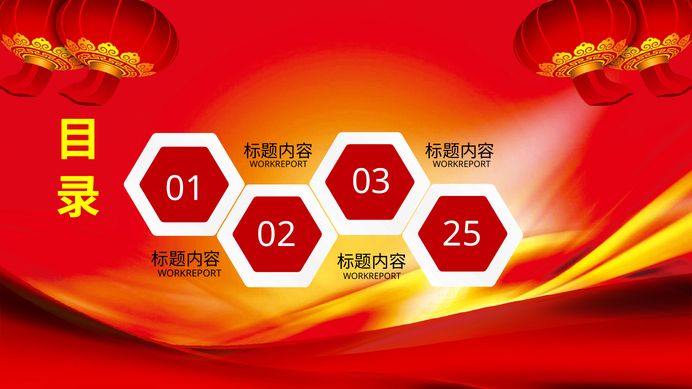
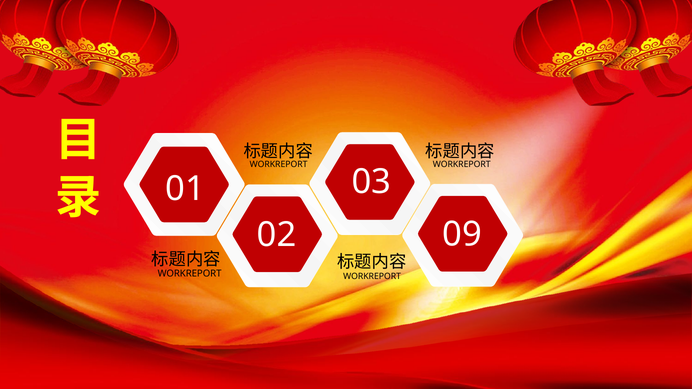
25: 25 -> 09 (462, 234)
